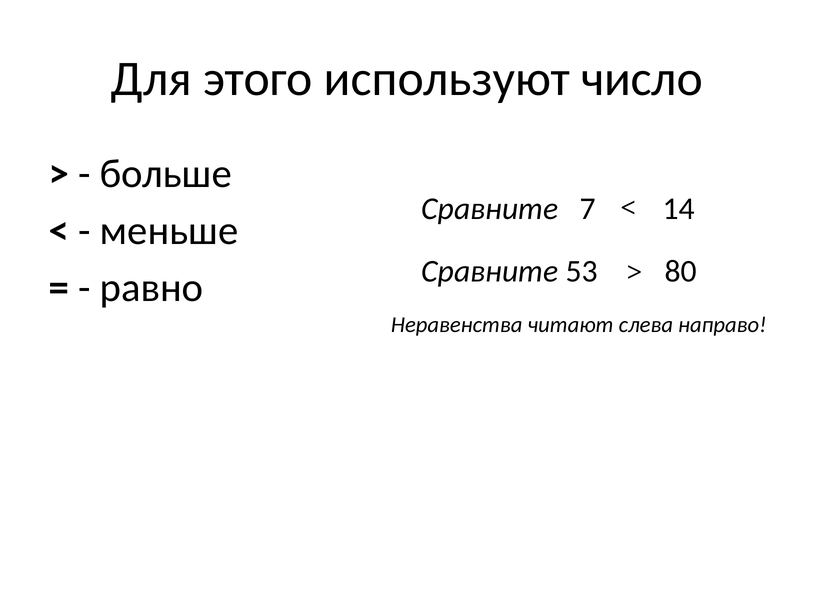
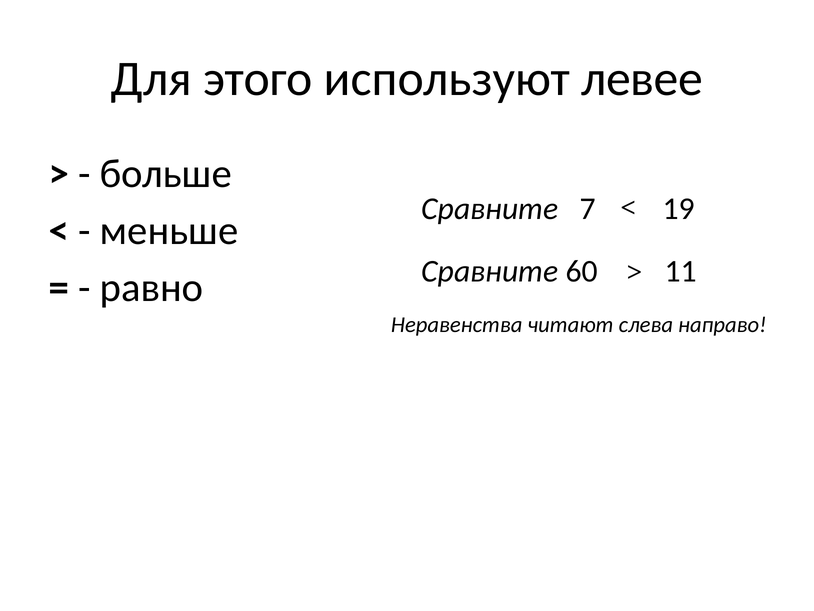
число: число -> левее (642, 79)
14: 14 -> 19 (679, 209)
53: 53 -> 60 (582, 271)
80: 80 -> 11 (681, 271)
